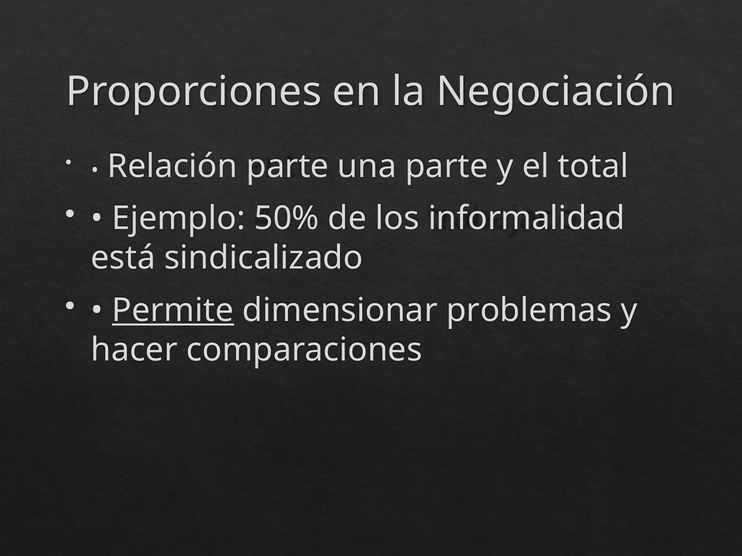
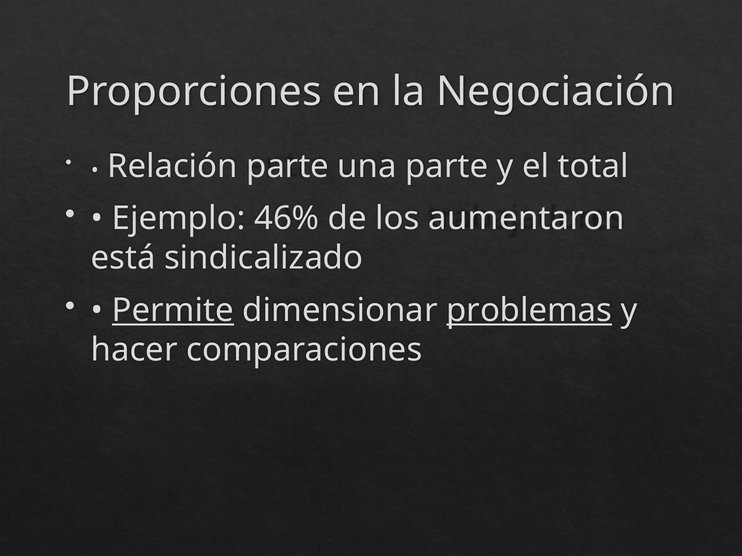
50%: 50% -> 46% (287, 219)
informalidad: informalidad -> aumentaron (526, 219)
problemas underline: none -> present (529, 311)
